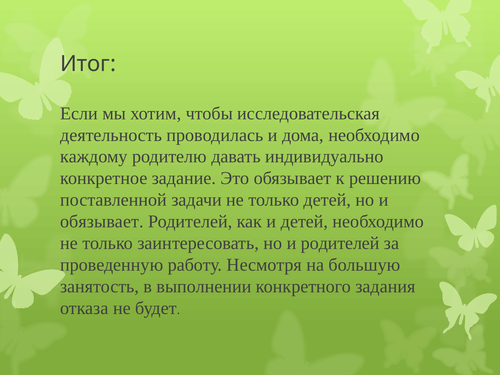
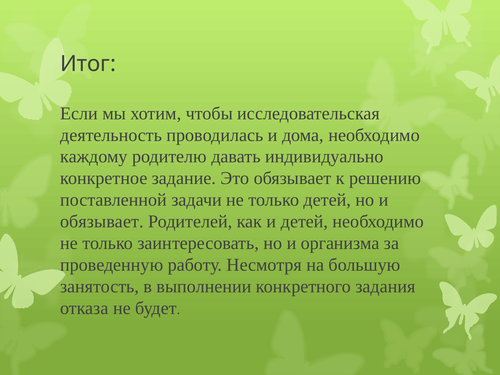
и родителей: родителей -> организма (340, 243)
